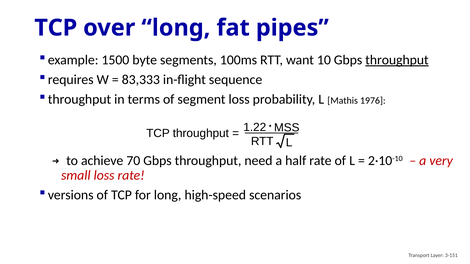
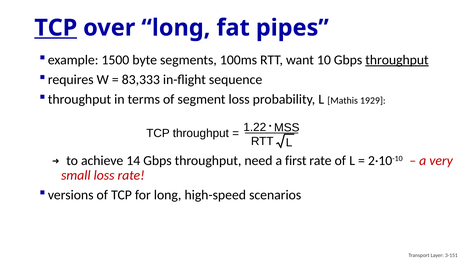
TCP underline: none -> present (56, 28)
1976: 1976 -> 1929 (373, 101)
70: 70 -> 14 (133, 161)
half: half -> first (296, 161)
